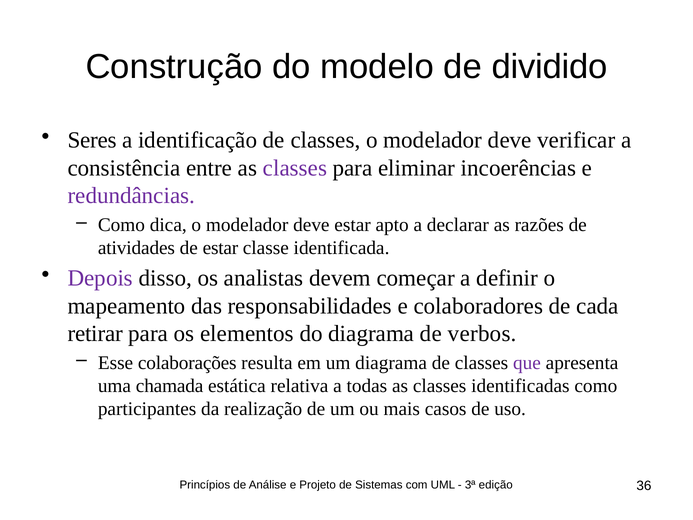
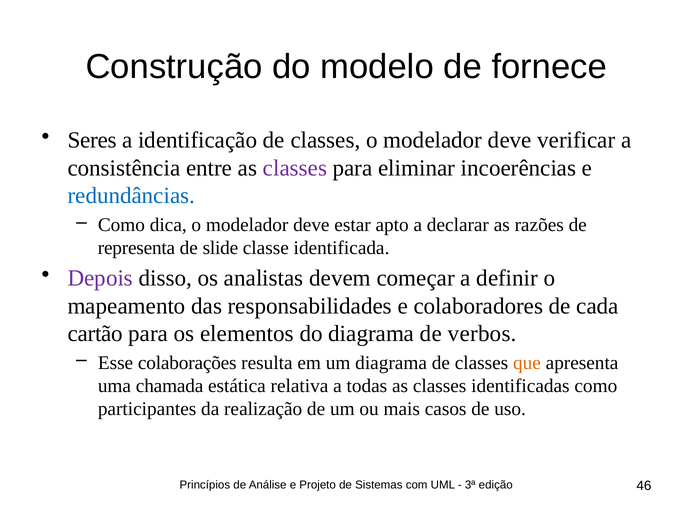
dividido: dividido -> fornece (549, 67)
redundâncias colour: purple -> blue (131, 196)
atividades: atividades -> representa (136, 248)
de estar: estar -> slide (220, 248)
retirar: retirar -> cartão (95, 333)
que colour: purple -> orange (527, 362)
36: 36 -> 46 (644, 486)
